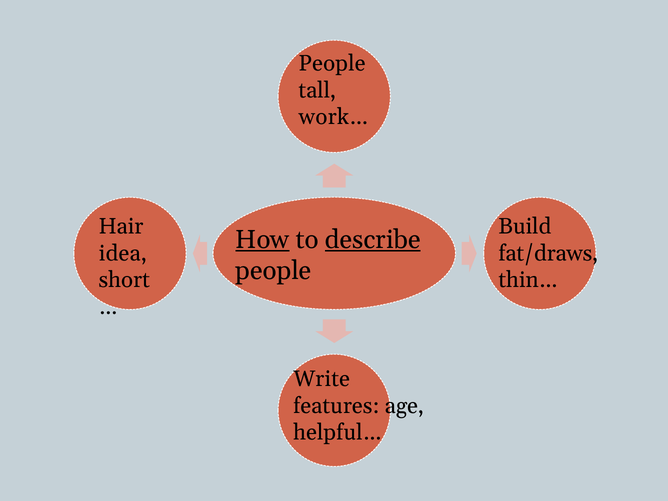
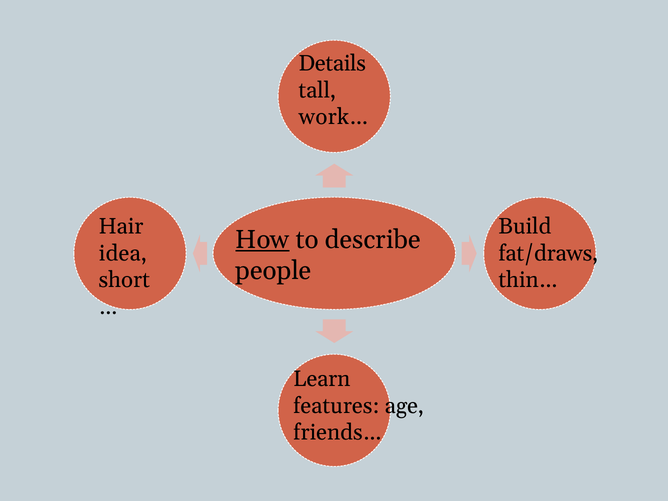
People: People -> Details (332, 64)
describe underline: present -> none (373, 240)
Write: Write -> Learn (322, 379)
helpful…: helpful… -> friends… (337, 433)
